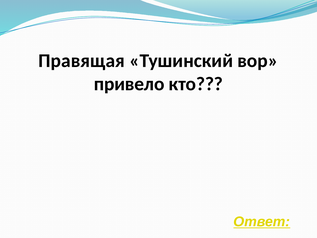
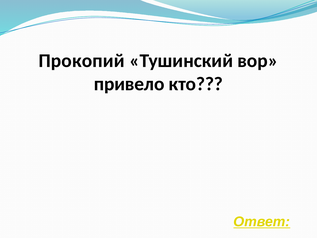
Правящая: Правящая -> Прокопий (82, 61)
